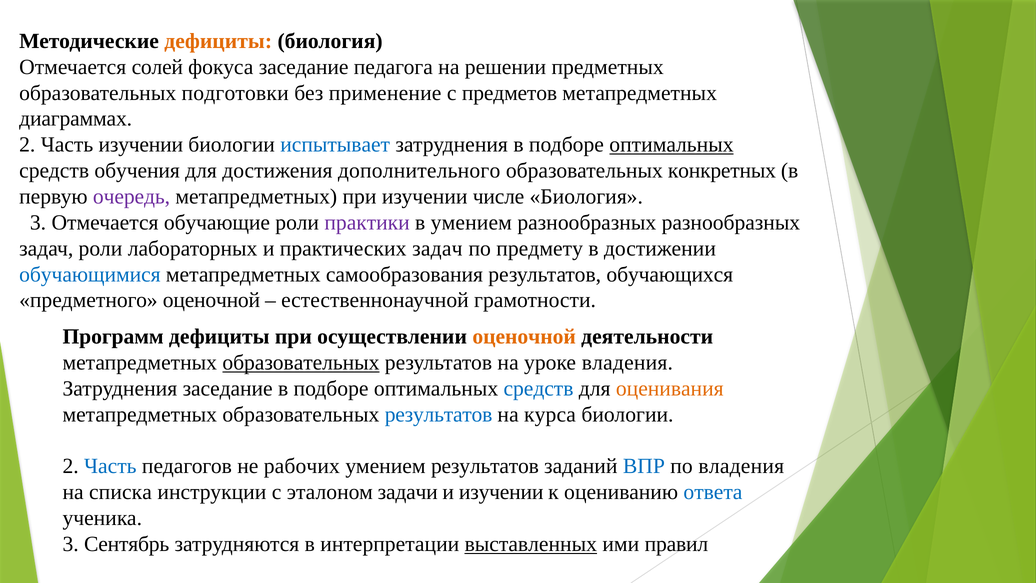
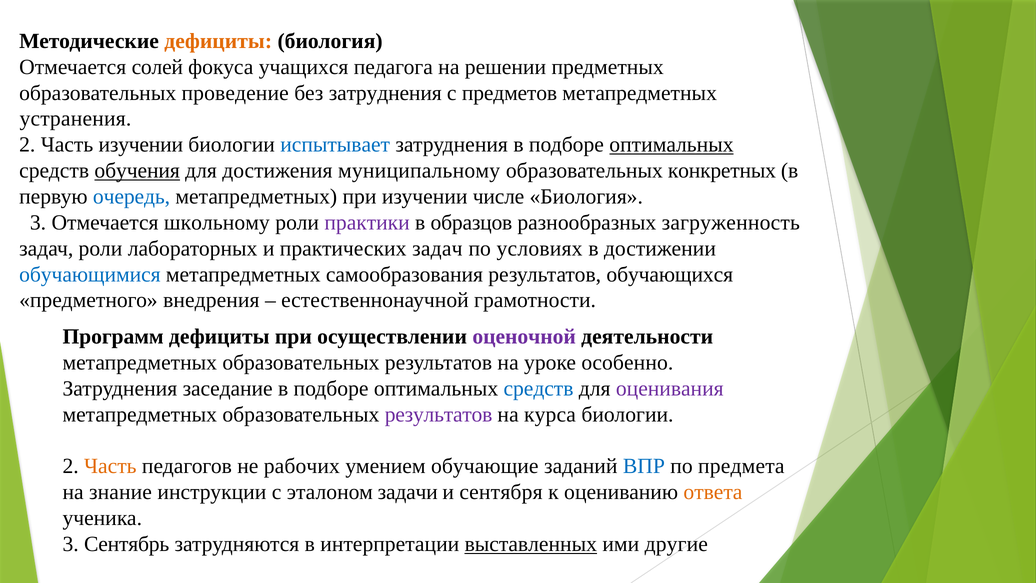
фокуса заседание: заседание -> учащихся (304, 67)
подготовки: подготовки -> проведение (235, 93)
без применение: применение -> затруднения (385, 93)
диаграммах: диаграммах -> устранения (75, 119)
обучения underline: none -> present (137, 171)
дополнительного: дополнительного -> муниципальному (419, 171)
очередь colour: purple -> blue (132, 197)
обучающие: обучающие -> школьному (217, 222)
в умением: умением -> образцов (471, 222)
разнообразных разнообразных: разнообразных -> загруженность (731, 222)
предмету: предмету -> условиях (540, 248)
предметного оценочной: оценочной -> внедрения (211, 300)
оценочной colour: orange -> purple (524, 337)
образовательных underline: present -> none (301, 363)
уроке владения: владения -> особенно (627, 363)
оценивания colour: orange -> purple (670, 388)
результатов colour: blue -> purple (439, 414)
Часть colour: blue -> orange (110, 466)
умением результатов: результатов -> обучающие (485, 466)
по владения: владения -> предмета (741, 466)
списка: списка -> знание (120, 492)
и изучении: изучении -> сентября (501, 492)
ответа colour: blue -> orange (713, 492)
правил: правил -> другие (676, 544)
